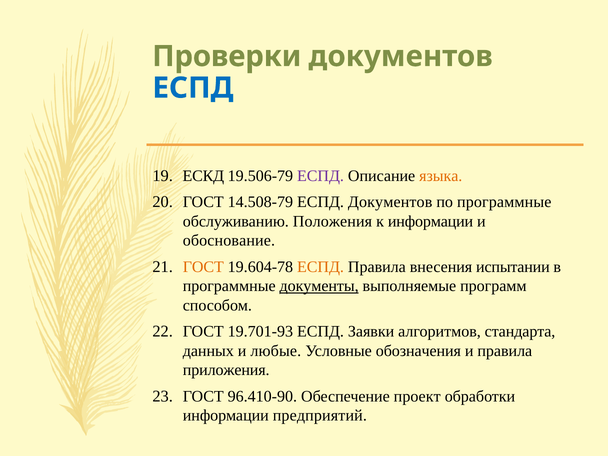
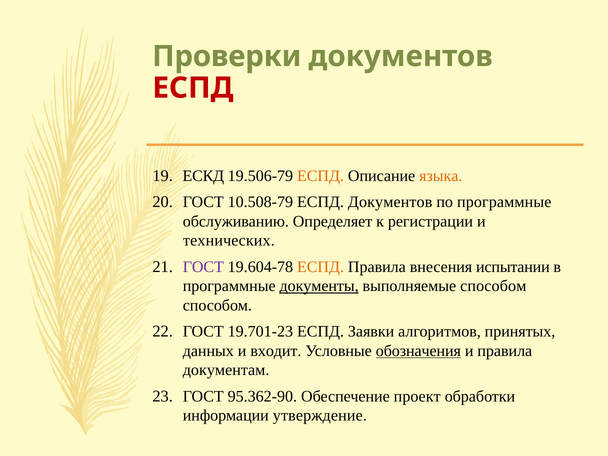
ЕСПД colour: blue -> red (193, 88)
ЕСПД colour: purple -> orange (321, 176)
14.508-79: 14.508-79 -> 10.508-79 (260, 202)
Положения: Положения -> Определяет (333, 221)
к информации: информации -> регистрации (430, 221)
обоснование: обоснование -> технических (229, 241)
ГОСТ colour: orange -> purple (203, 267)
выполняемые программ: программ -> способом (493, 286)
19.701-93: 19.701-93 -> 19.701-23 (260, 332)
стандарта: стандарта -> принятых (520, 332)
любые: любые -> входит (276, 351)
обозначения underline: none -> present (418, 351)
приложения: приложения -> документам (226, 370)
96.410-90: 96.410-90 -> 95.362-90 (262, 396)
предприятий: предприятий -> утверждение (320, 416)
